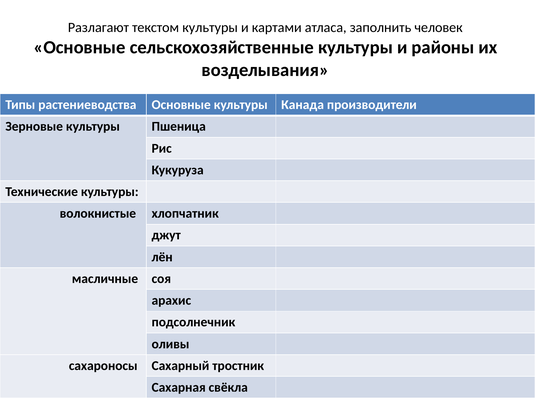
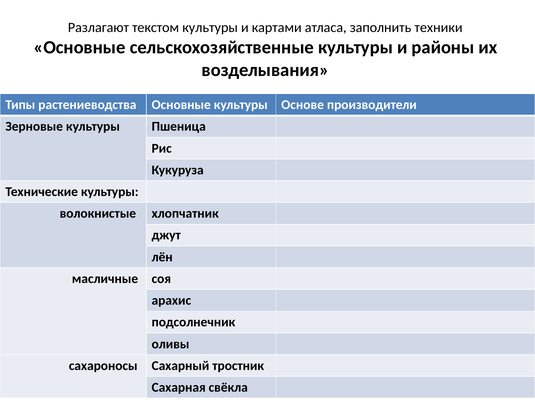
человек: человек -> техники (438, 27)
Канада: Канада -> Основе (303, 105)
